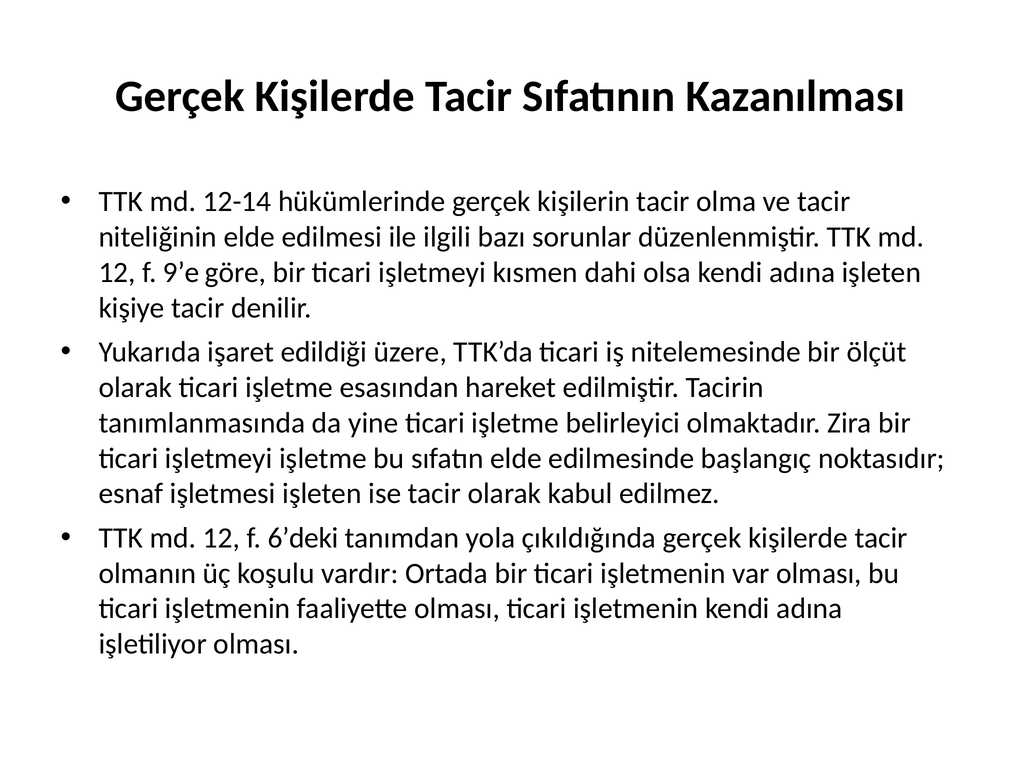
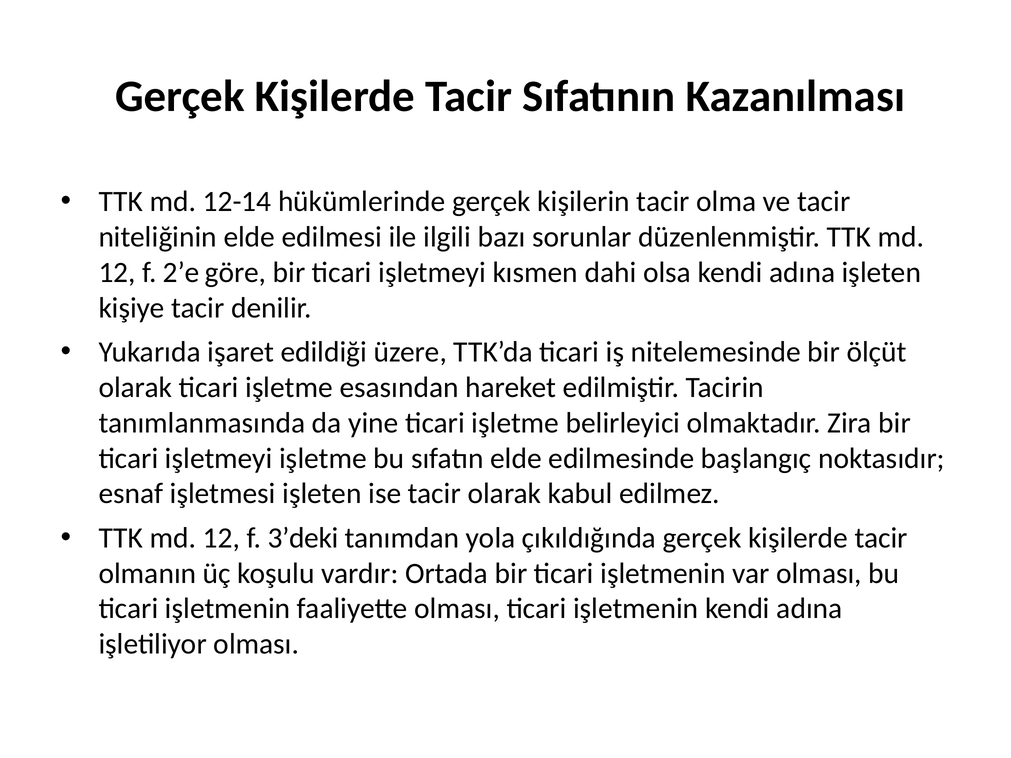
9’e: 9’e -> 2’e (181, 273)
6’deki: 6’deki -> 3’deki (303, 538)
